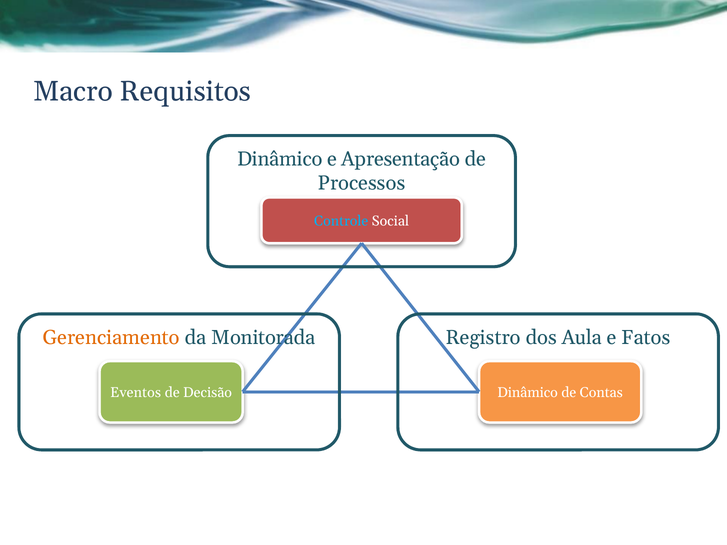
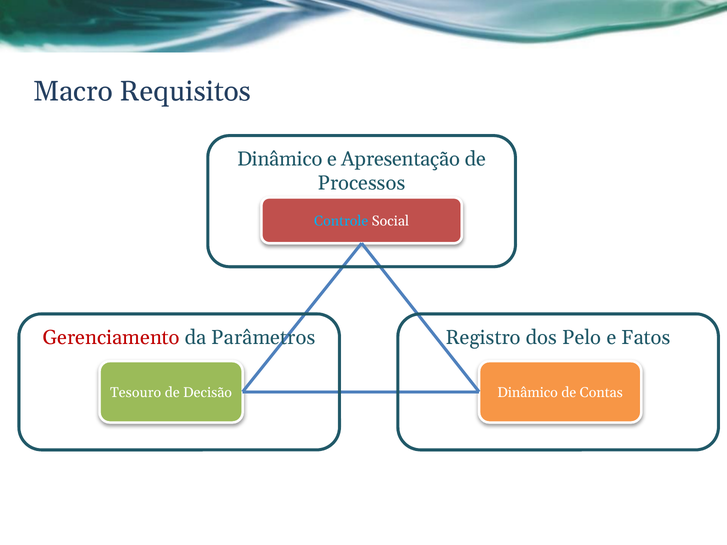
Gerenciamento colour: orange -> red (111, 338)
Monitorada: Monitorada -> Parâmetros (263, 338)
Aula: Aula -> Pelo (582, 338)
Eventos: Eventos -> Tesouro (136, 393)
